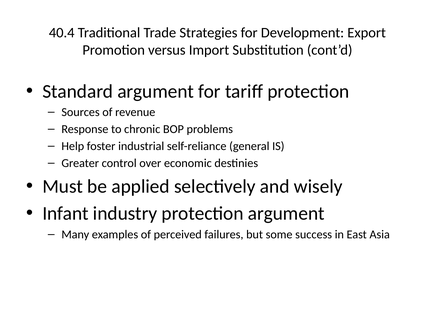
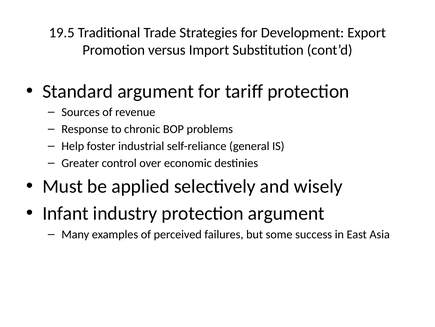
40.4: 40.4 -> 19.5 (62, 33)
